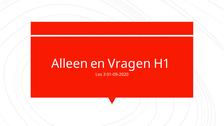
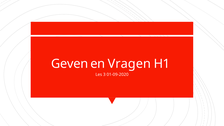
Alleen: Alleen -> Geven (70, 64)
